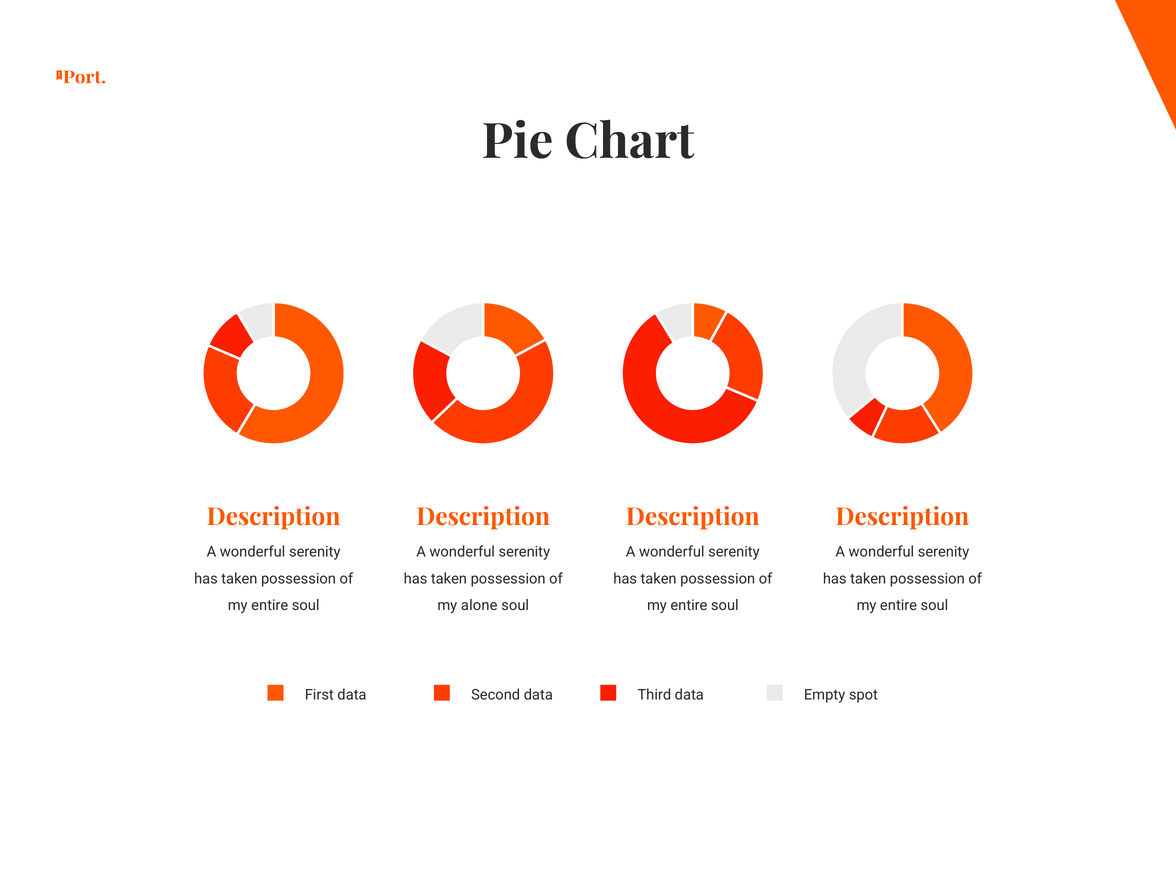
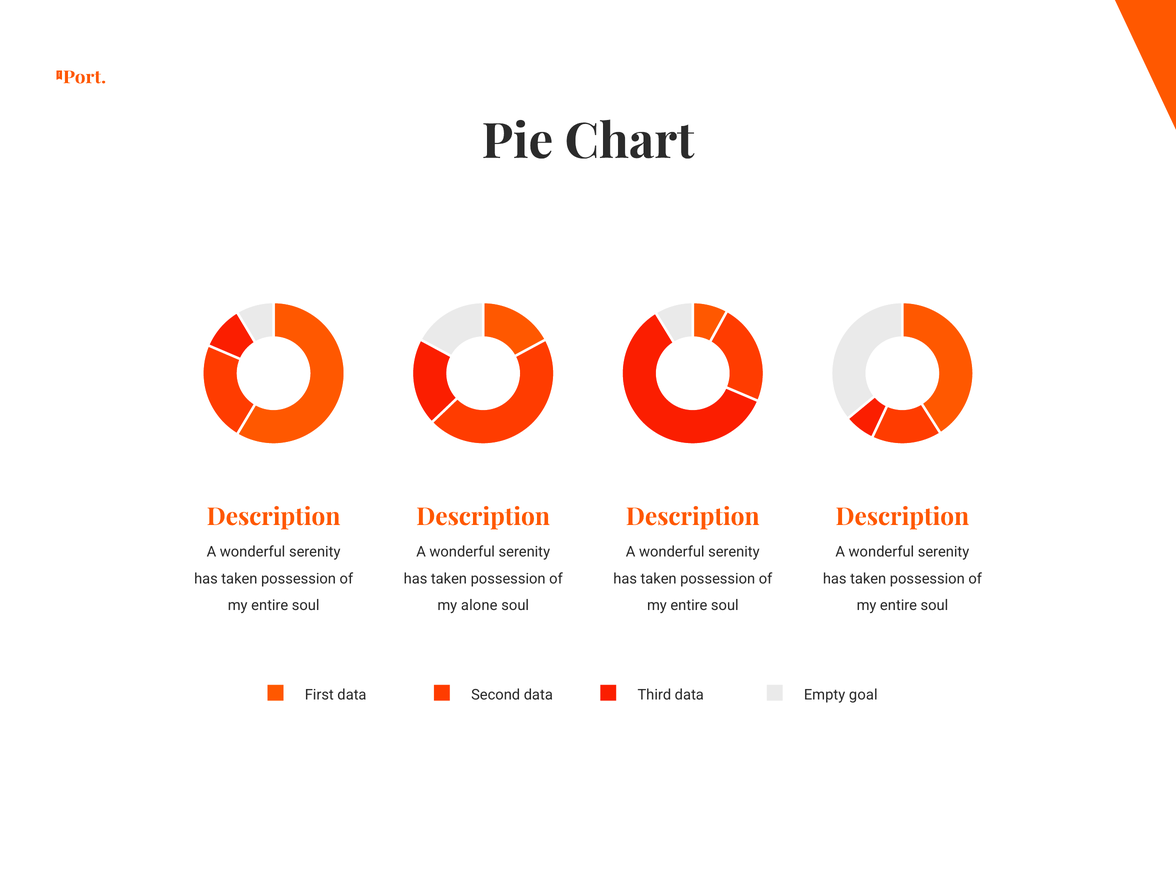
spot: spot -> goal (863, 695)
